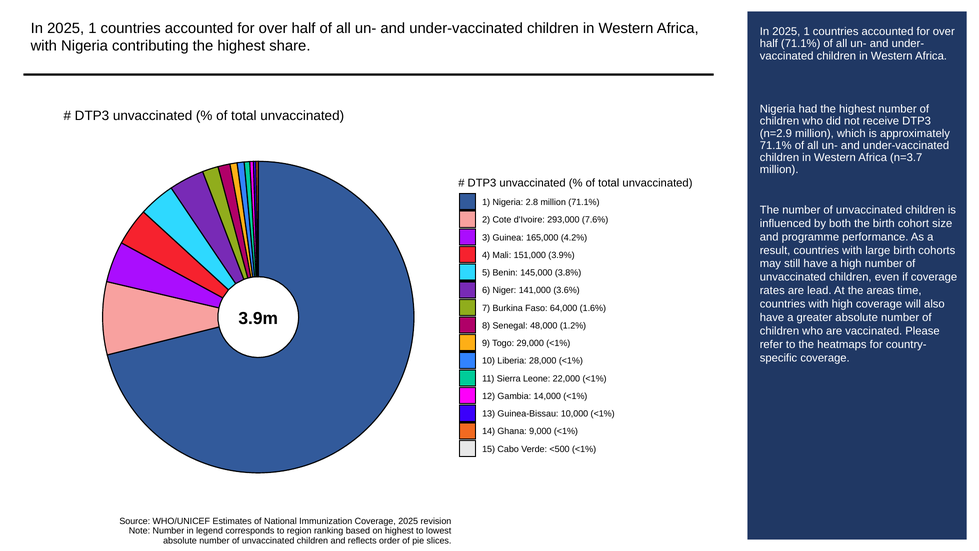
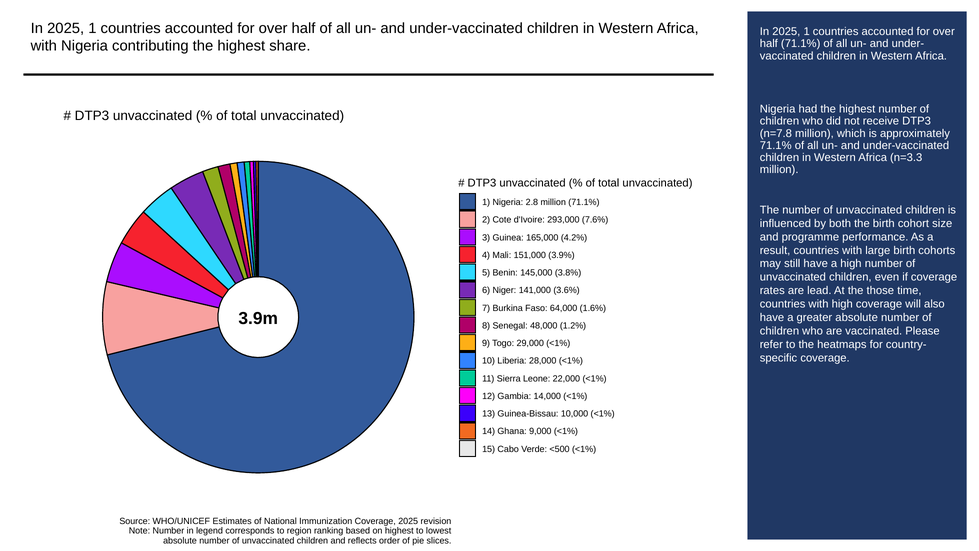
n=2.9: n=2.9 -> n=7.8 (776, 133)
n=3.7: n=3.7 -> n=3.3 (906, 157)
areas: areas -> those (880, 291)
